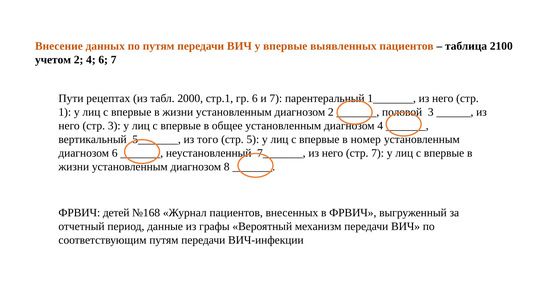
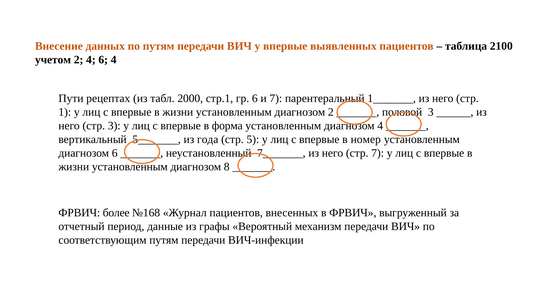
6 7: 7 -> 4 (114, 60)
общее: общее -> форма (227, 126)
того: того -> года (208, 139)
детей: детей -> более (116, 213)
